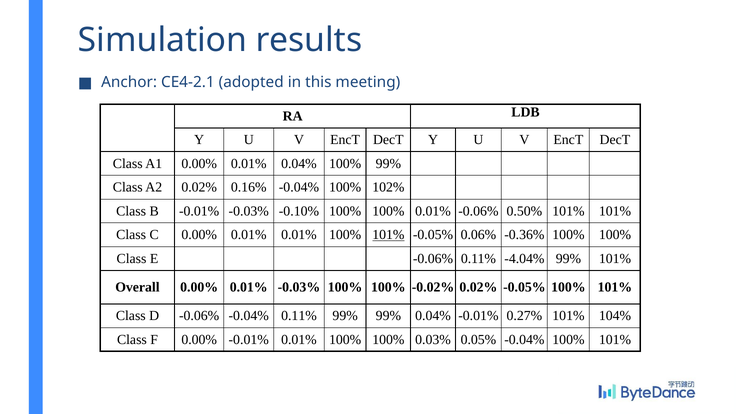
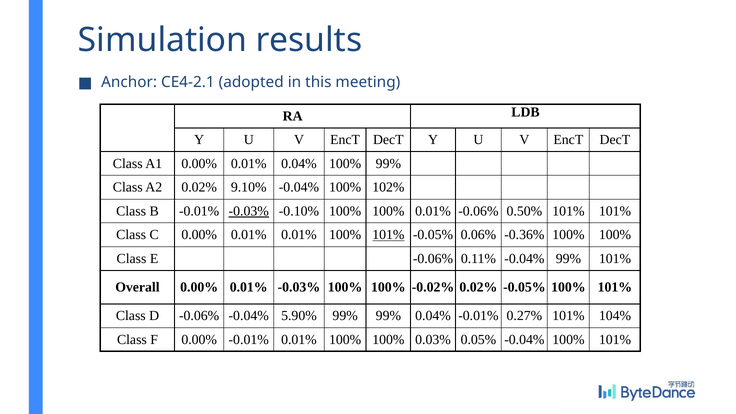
0.16%: 0.16% -> 9.10% (249, 187)
-0.03% underline: none -> present (249, 211)
0.11% -4.04%: -4.04% -> -0.04% (524, 259)
-0.04% 0.11%: 0.11% -> 5.90% (299, 316)
